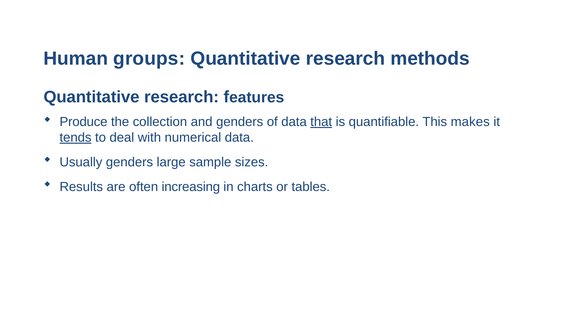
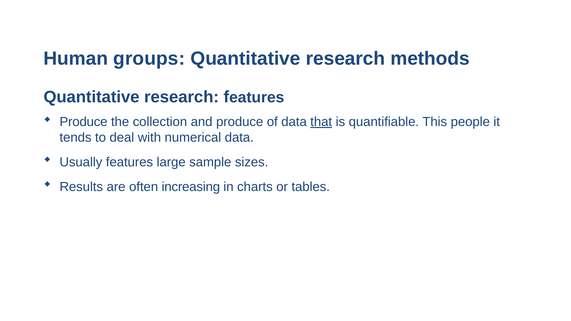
and genders: genders -> produce (240, 122)
makes: makes -> people (470, 122)
tends underline: present -> none (76, 138)
Usually genders: genders -> features (129, 162)
